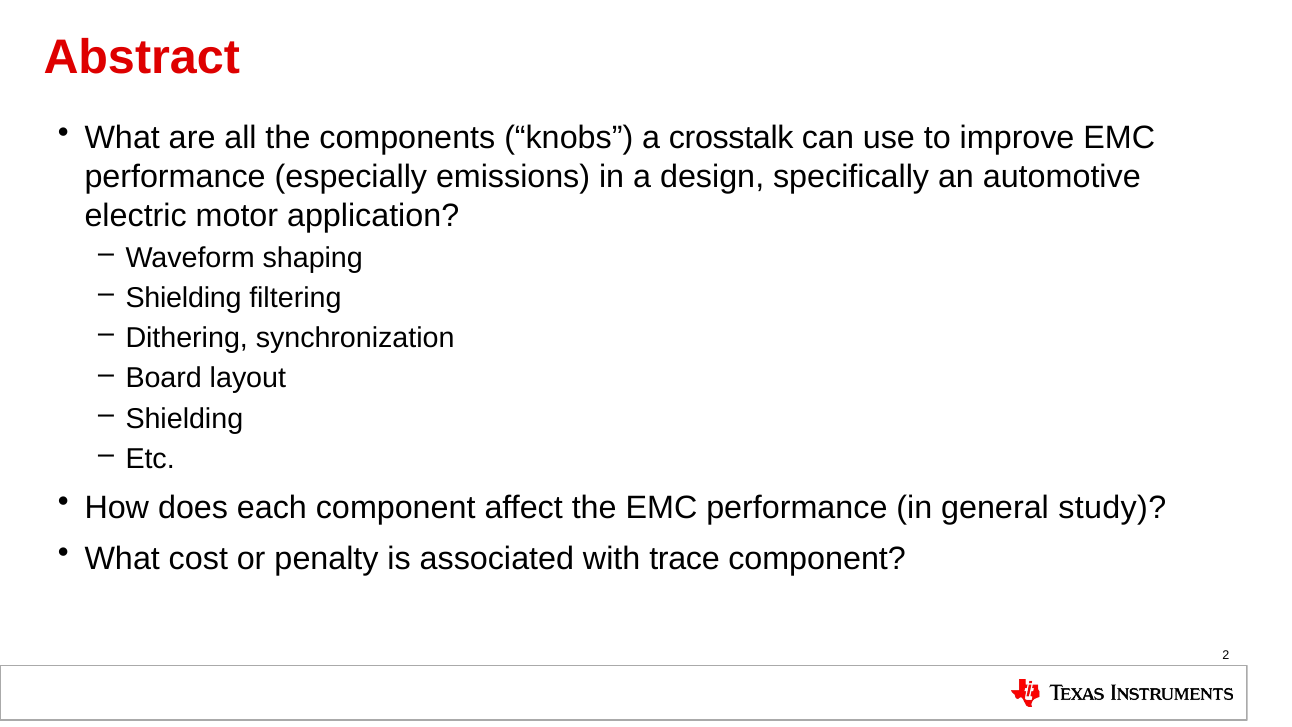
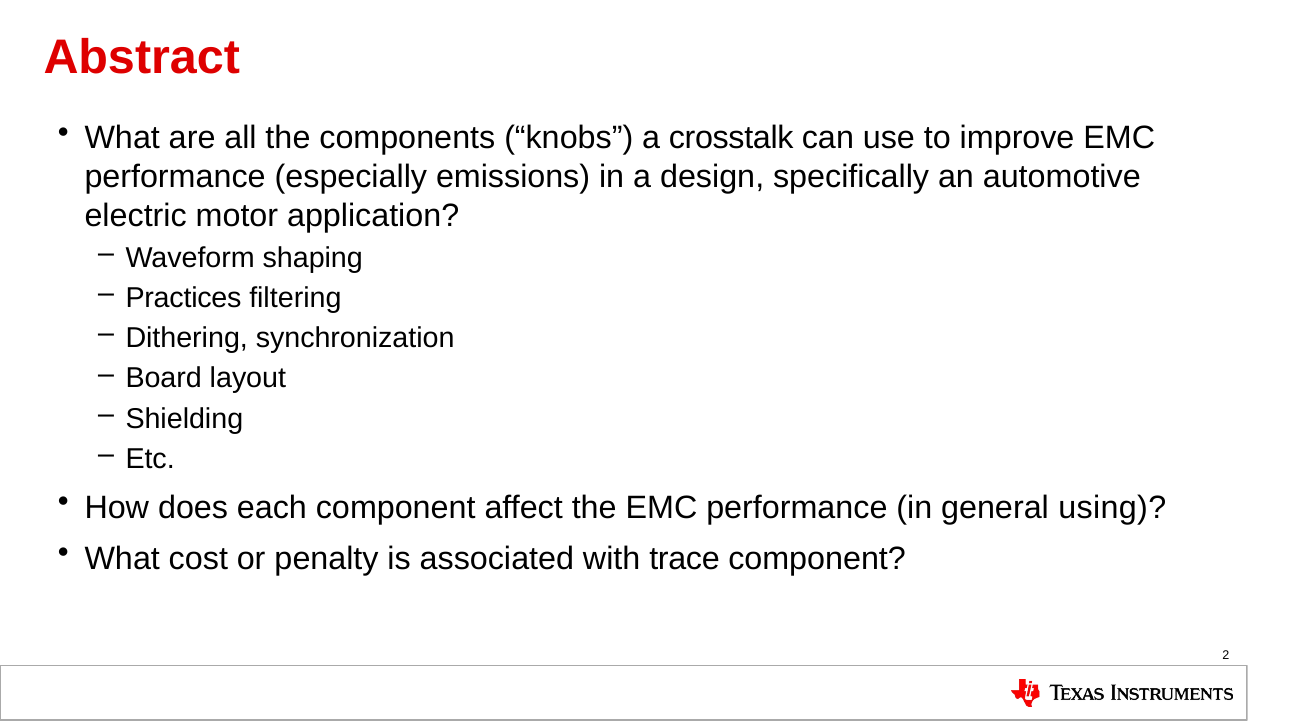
Shielding: Shielding -> Practices (184, 298)
study: study -> using (1112, 507)
